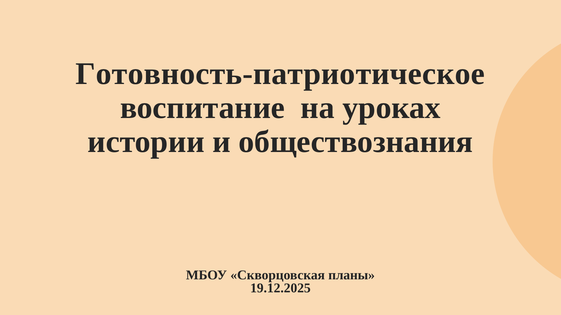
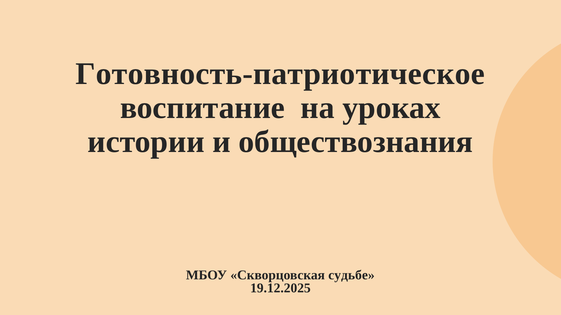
планы: планы -> судьбе (351, 276)
